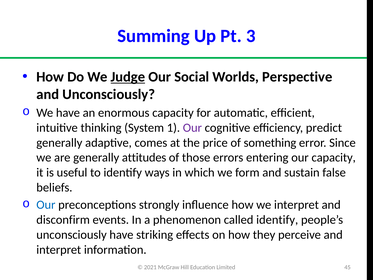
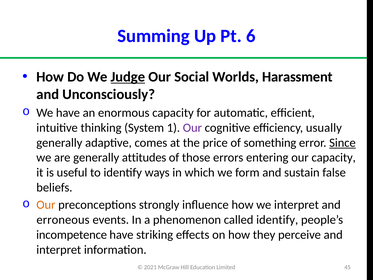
3: 3 -> 6 (251, 36)
Perspective: Perspective -> Harassment (297, 77)
predict: predict -> usually (324, 128)
Since underline: none -> present (342, 143)
Our colour: blue -> orange (46, 205)
disconfirm: disconfirm -> erroneous (63, 220)
unconsciously: unconsciously -> incompetence (72, 235)
